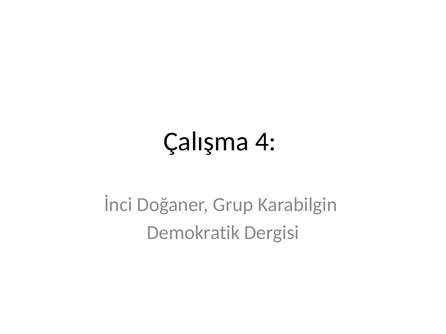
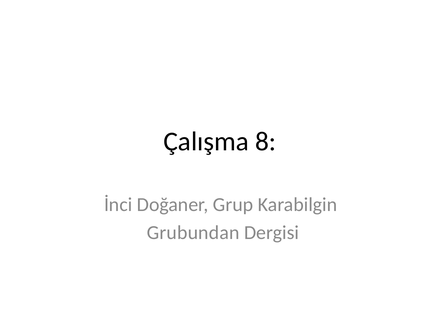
4: 4 -> 8 (266, 142)
Demokratik: Demokratik -> Grubundan (193, 233)
